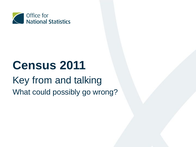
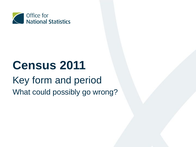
from: from -> form (42, 80)
talking: talking -> period (88, 80)
